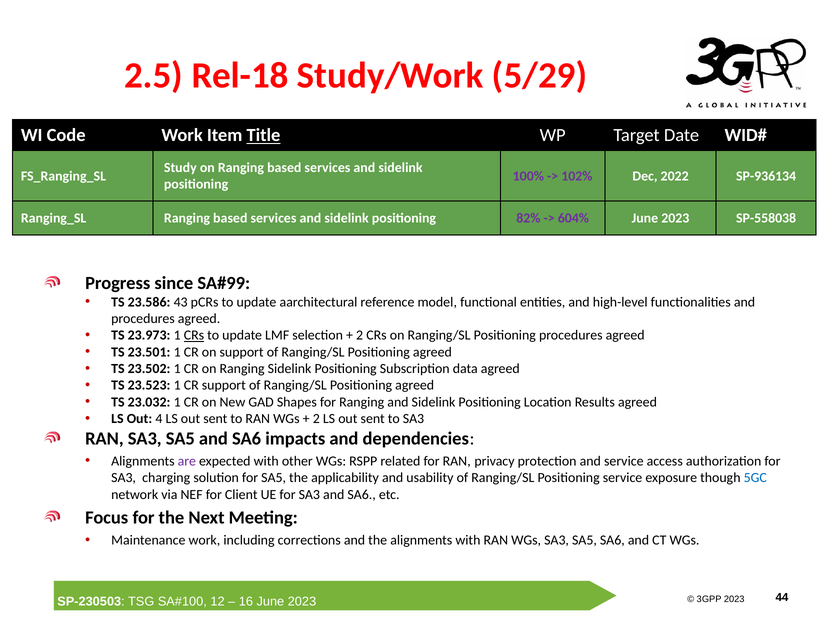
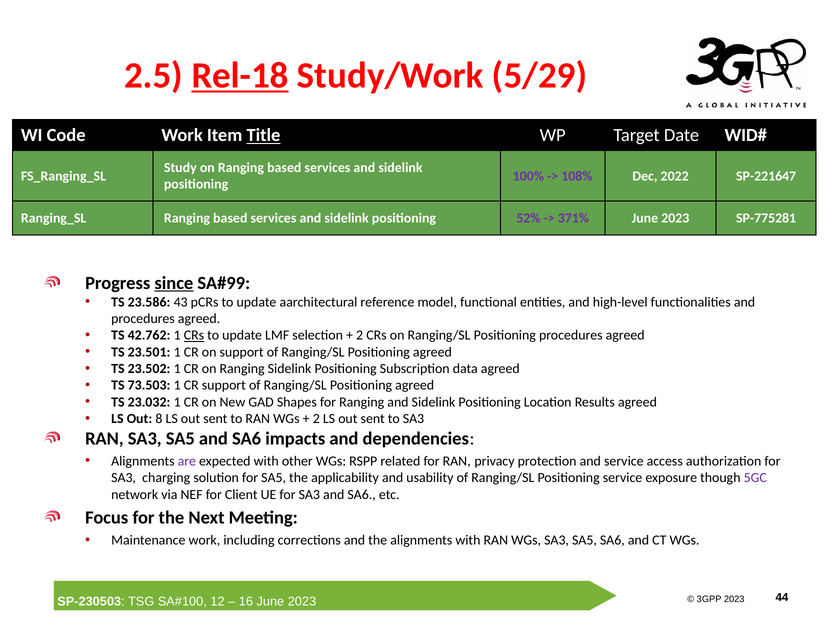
Rel-18 underline: none -> present (240, 76)
102%: 102% -> 108% (577, 176)
SP-936134: SP-936134 -> SP-221647 (766, 176)
82%: 82% -> 52% (528, 218)
604%: 604% -> 371% (573, 218)
SP-558038: SP-558038 -> SP-775281 (766, 218)
since underline: none -> present (174, 283)
23.973: 23.973 -> 42.762 (149, 336)
23.523: 23.523 -> 73.503 (149, 386)
4: 4 -> 8 (159, 419)
5GC colour: blue -> purple (755, 478)
